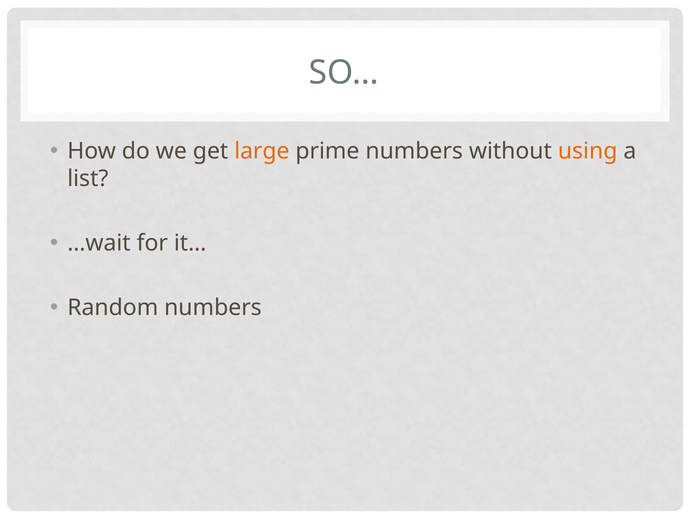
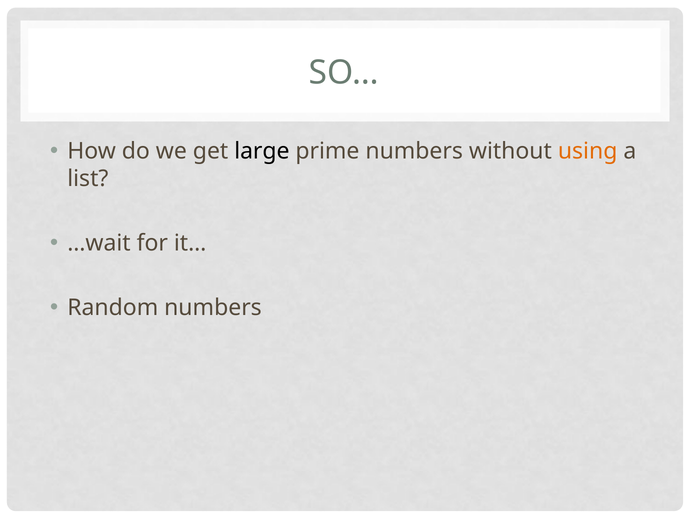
large colour: orange -> black (262, 151)
